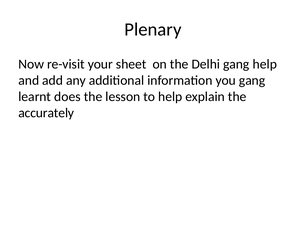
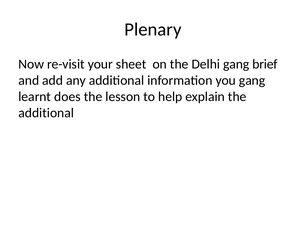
gang help: help -> brief (265, 64)
accurately: accurately -> additional (46, 113)
